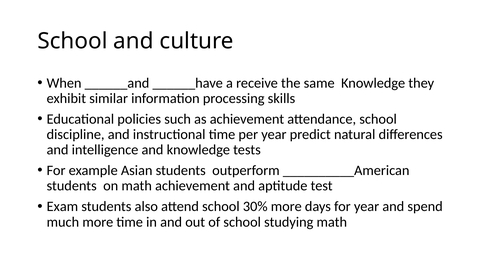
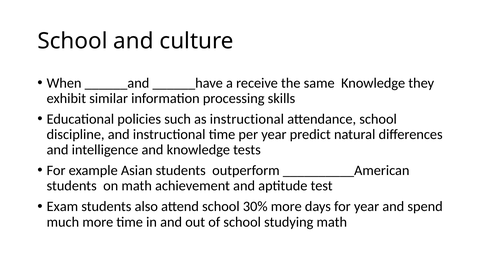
as achievement: achievement -> instructional (247, 119)
